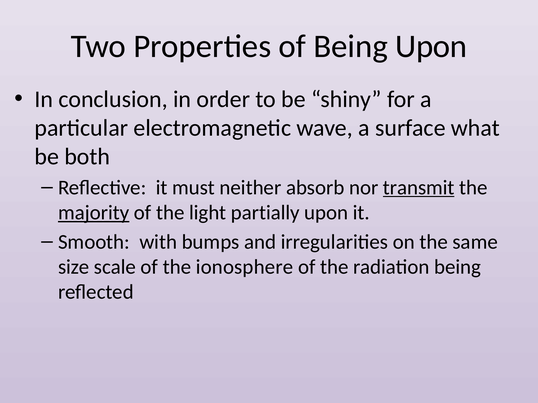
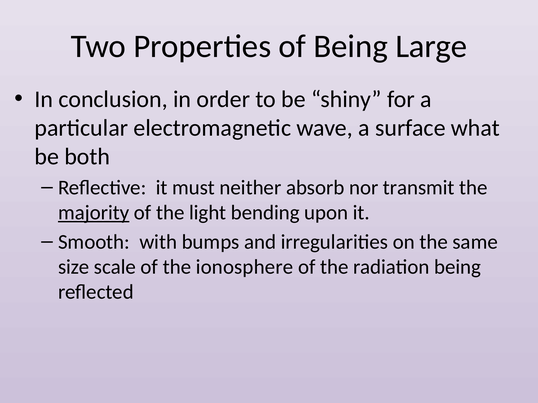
Being Upon: Upon -> Large (431, 46)
transmit underline: present -> none (419, 188)
partially: partially -> bending (265, 213)
